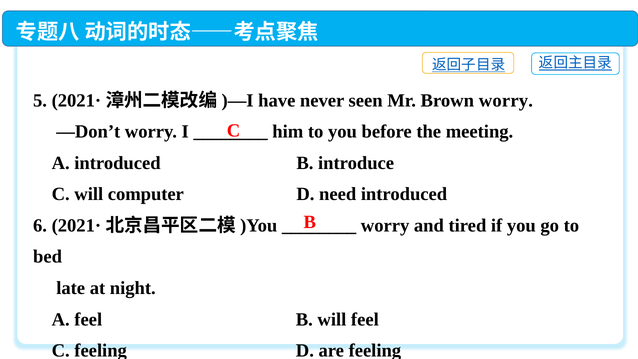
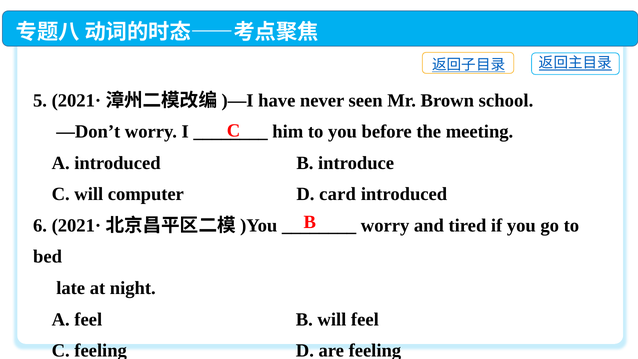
Brown worry: worry -> school (506, 100)
need: need -> card (338, 194)
